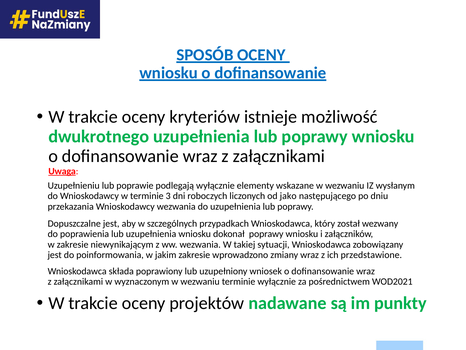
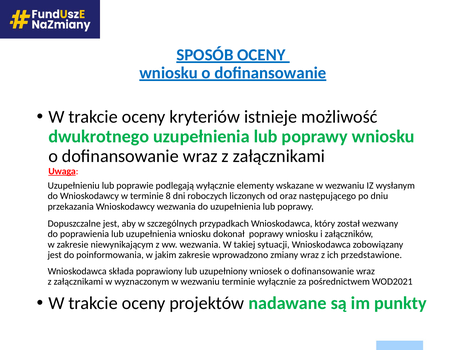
3: 3 -> 8 (168, 196)
jako: jako -> oraz (288, 196)
